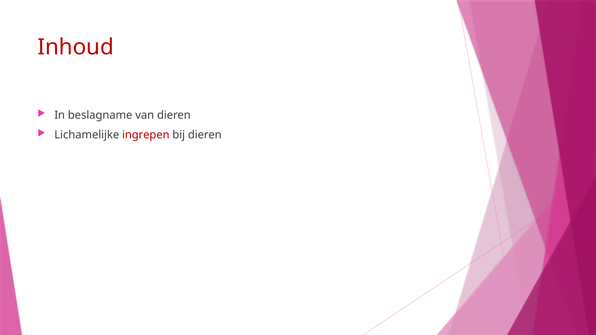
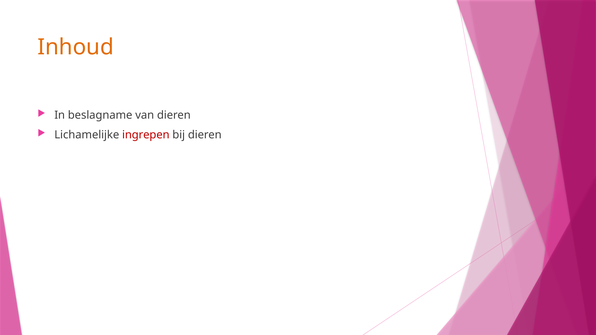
Inhoud colour: red -> orange (76, 47)
